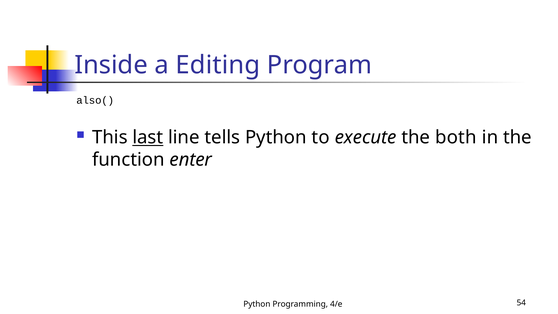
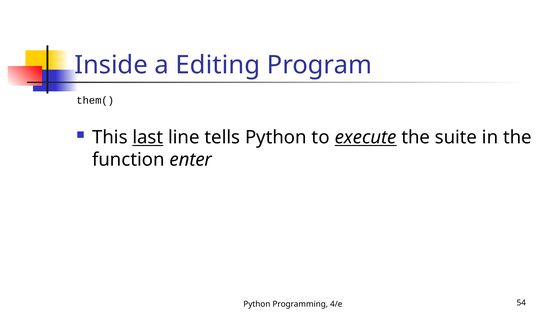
also(: also( -> them( (95, 100)
execute underline: none -> present (366, 137)
both: both -> suite (456, 137)
